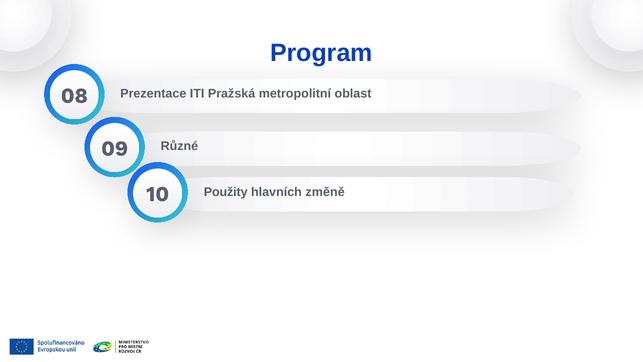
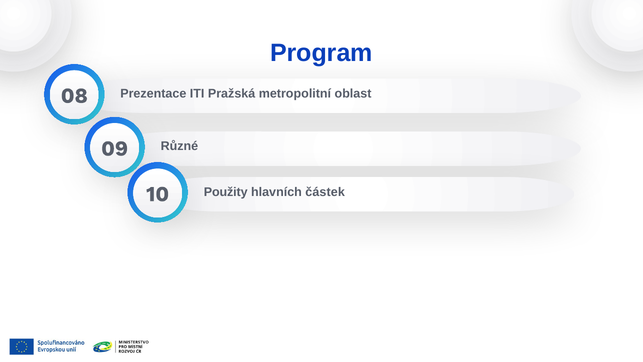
změně: změně -> částek (325, 192)
